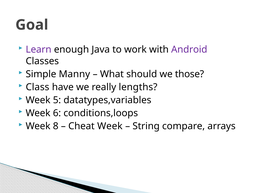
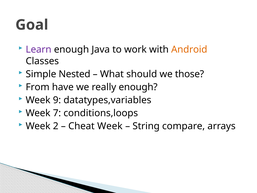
Android colour: purple -> orange (189, 49)
Manny: Manny -> Nested (75, 74)
Class: Class -> From (38, 87)
really lengths: lengths -> enough (138, 87)
5: 5 -> 9 (57, 100)
6: 6 -> 7 (57, 113)
8: 8 -> 2 (56, 126)
